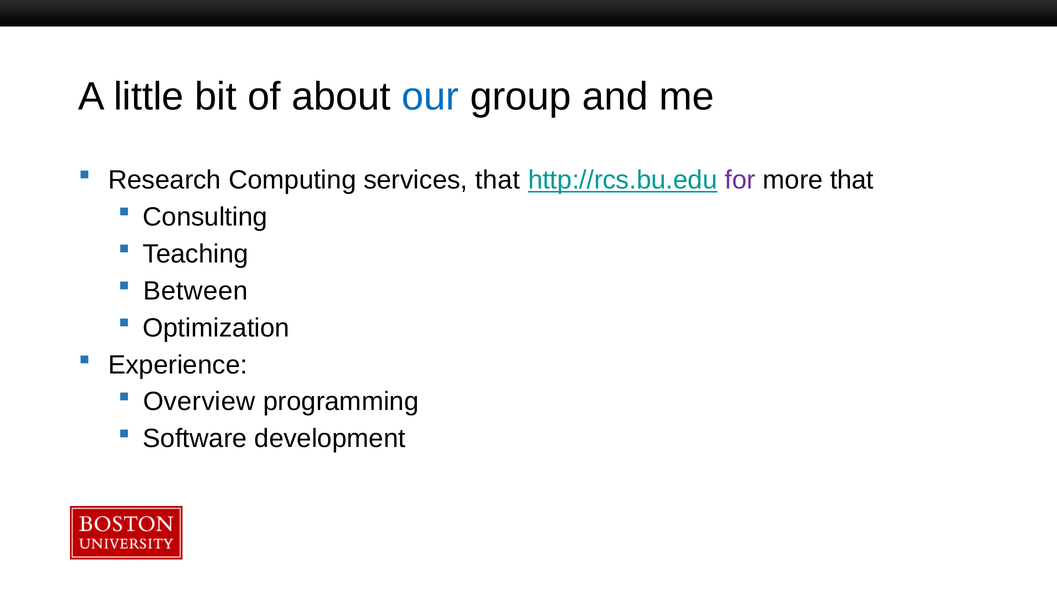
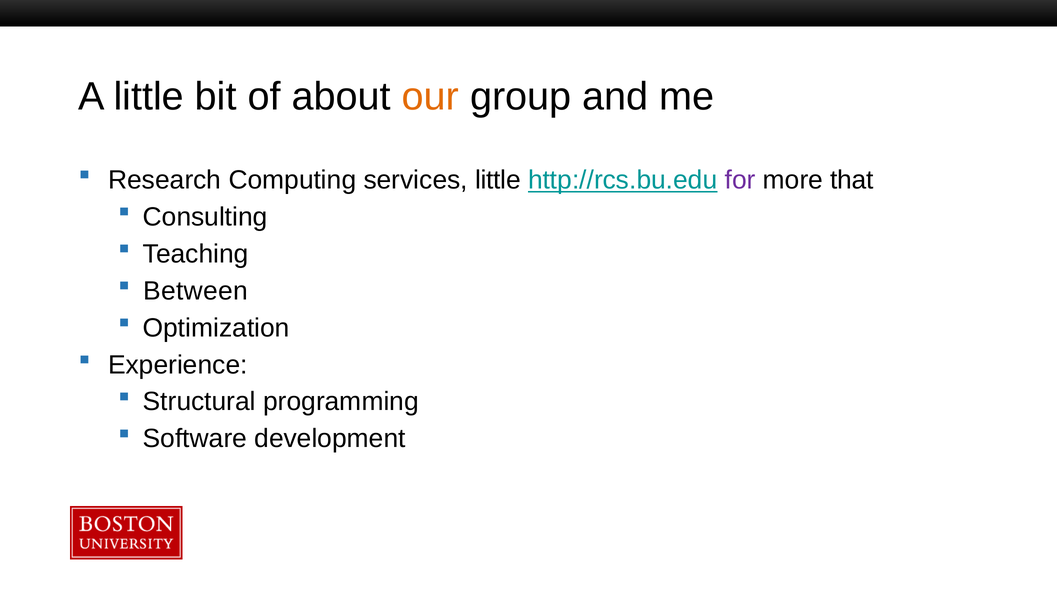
our colour: blue -> orange (430, 97)
services that: that -> little (498, 180)
Overview: Overview -> Structural (199, 402)
